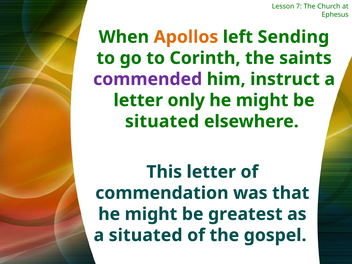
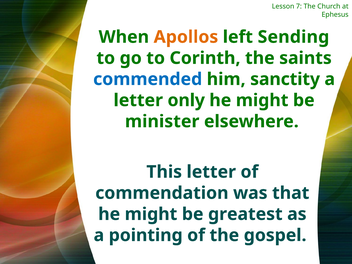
commended colour: purple -> blue (148, 79)
instruct: instruct -> sanctity (285, 79)
situated: situated -> minister (162, 121)
a situated: situated -> pointing (146, 235)
